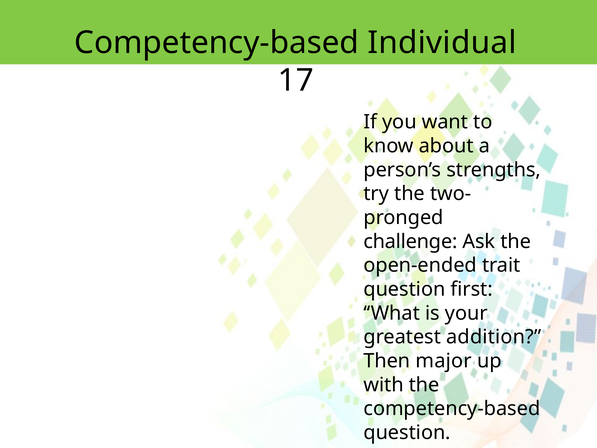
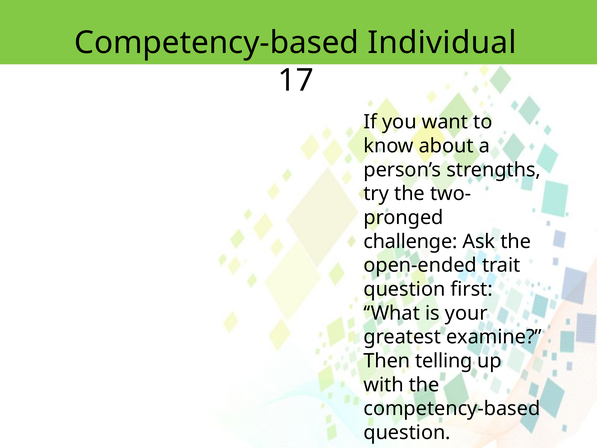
addition: addition -> examine (494, 337)
major: major -> telling (444, 361)
